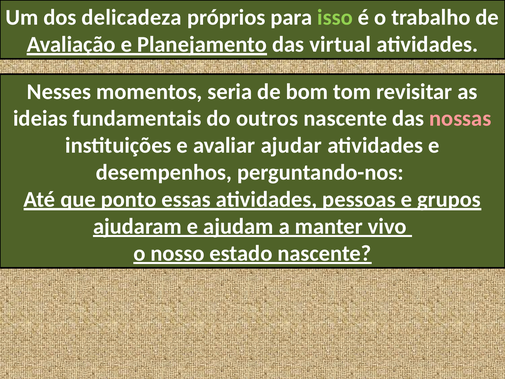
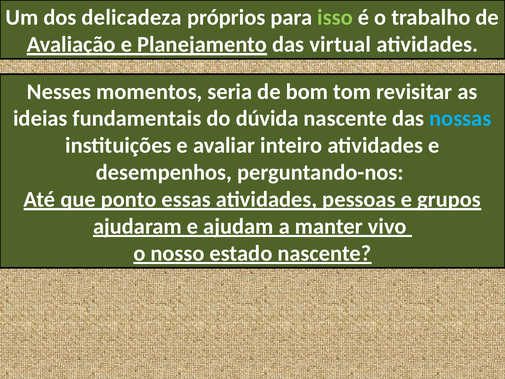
outros: outros -> dúvida (267, 119)
nossas colour: pink -> light blue (460, 119)
ajudar: ajudar -> inteiro (291, 145)
